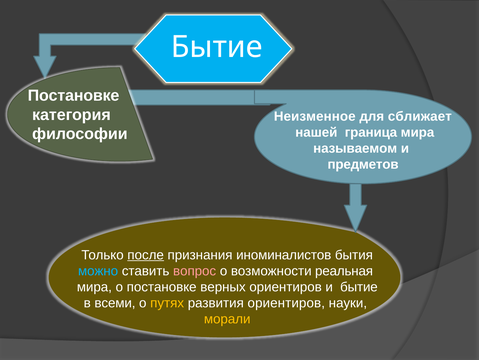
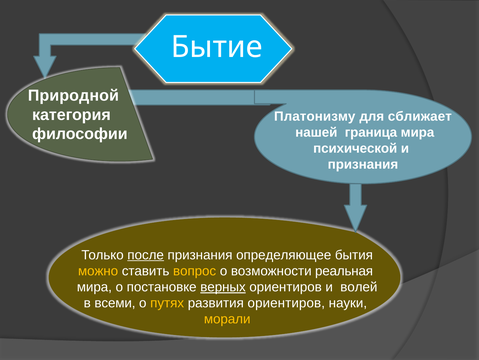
Постановке: Постановке -> Природной (73, 95)
Неизменное: Неизменное -> Платонизму (315, 116)
называемом: называемом -> психической (355, 148)
предметов: предметов -> признания (363, 164)
иноминалистов: иноминалистов -> определяющее (284, 254)
можно colour: light blue -> yellow (98, 270)
вопрос colour: pink -> yellow (195, 270)
верных underline: none -> present (223, 286)
и бытие: бытие -> волей (359, 286)
